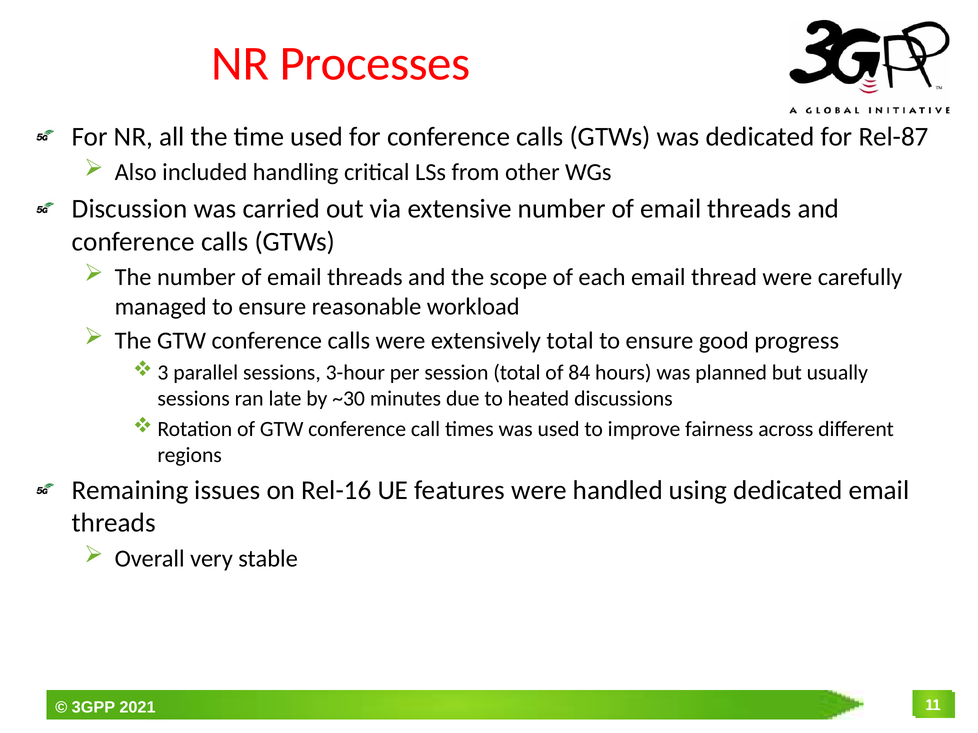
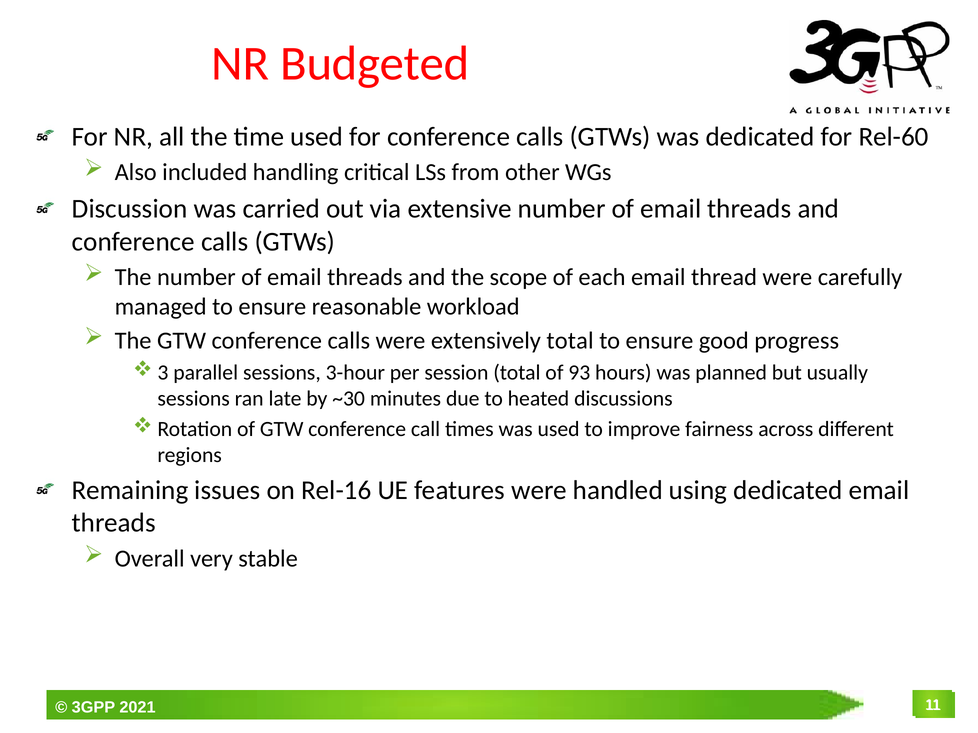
Processes: Processes -> Budgeted (375, 64)
Rel-87: Rel-87 -> Rel-60 (894, 137)
84: 84 -> 93 (579, 373)
